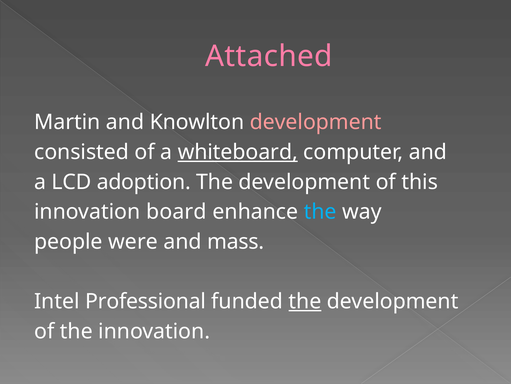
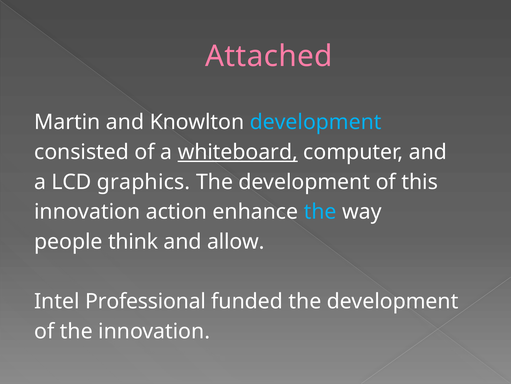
development colour: pink -> light blue (316, 122)
adoption: adoption -> graphics (144, 182)
board: board -> action (176, 211)
were: were -> think (133, 241)
mass: mass -> allow (236, 241)
the underline: present -> none (305, 301)
